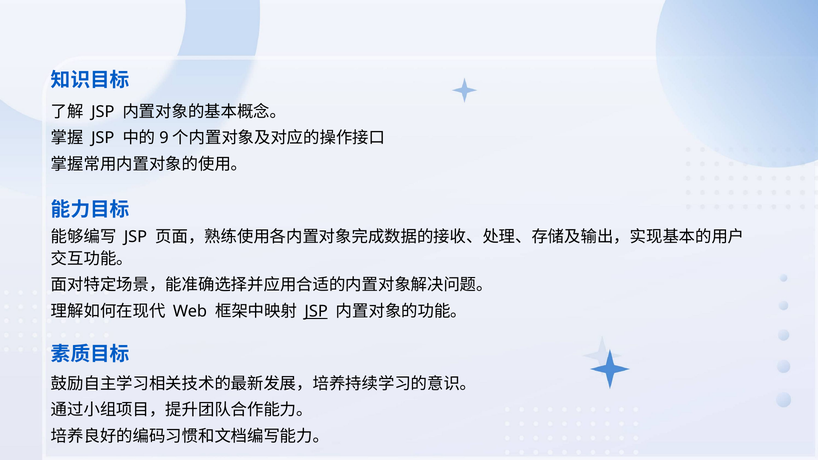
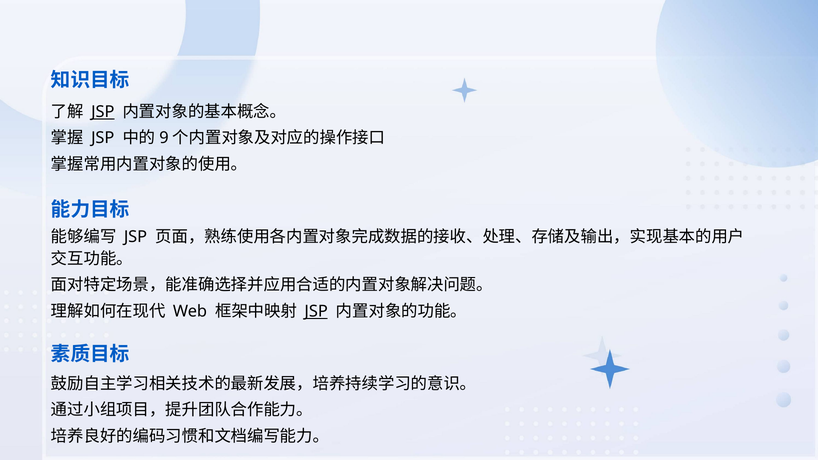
JSP underline: none -> present (103, 112)
